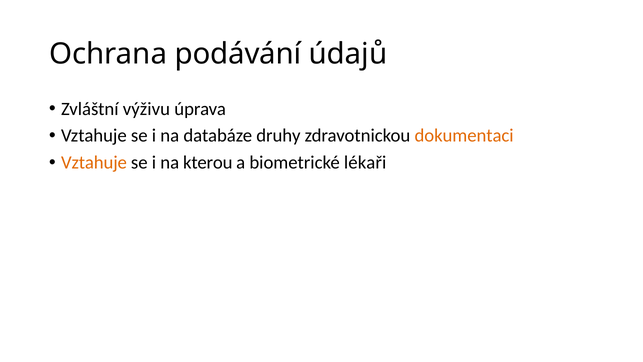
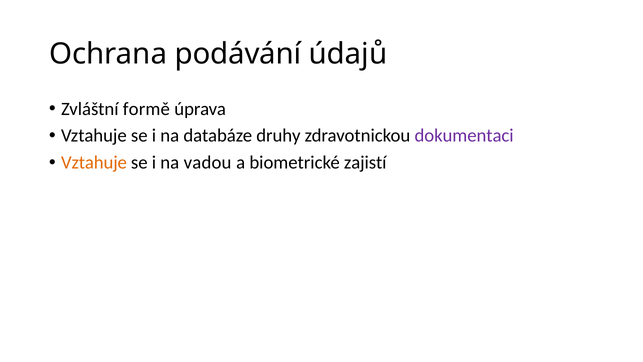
výživu: výživu -> formě (146, 109)
dokumentaci colour: orange -> purple (464, 136)
kterou: kterou -> vadou (208, 163)
lékaři: lékaři -> zajistí (365, 163)
